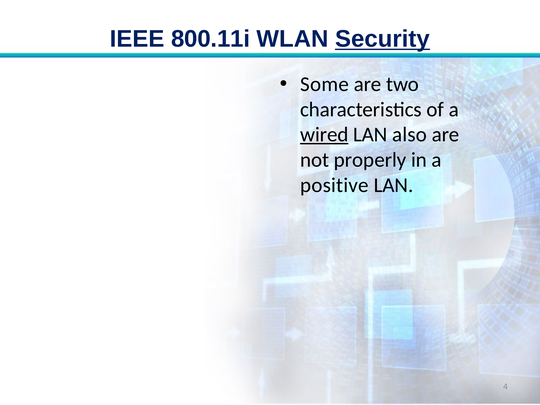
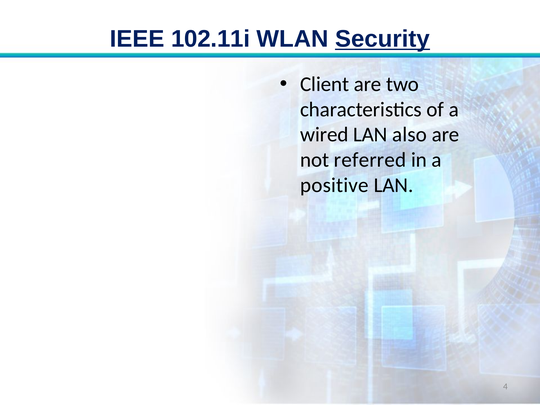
800.11i: 800.11i -> 102.11i (211, 39)
Some: Some -> Client (325, 84)
wired underline: present -> none (324, 135)
properly: properly -> referred (370, 160)
